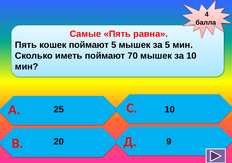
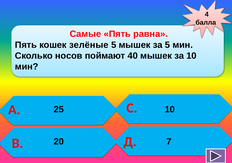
кошек поймают: поймают -> зелёные (89, 45)
иметь: иметь -> носов (69, 56)
70: 70 -> 40 (133, 56)
9: 9 -> 7 (169, 142)
